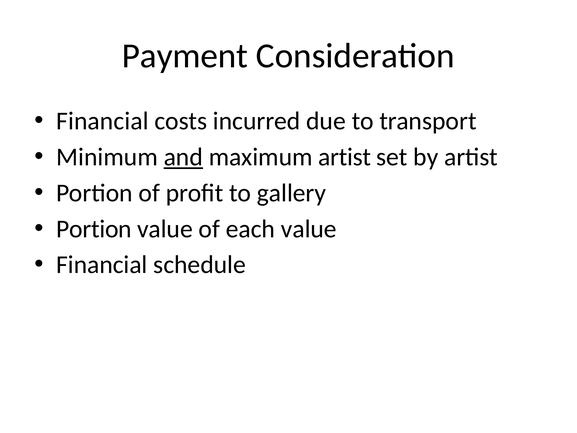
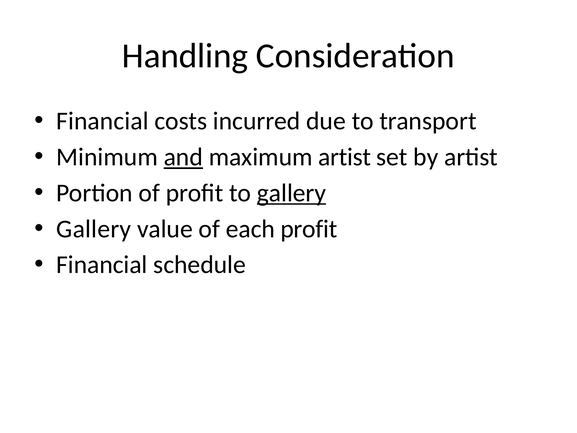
Payment: Payment -> Handling (185, 56)
gallery underline: none -> present (291, 193)
Portion: Portion -> Gallery (94, 229)
each value: value -> profit (309, 229)
